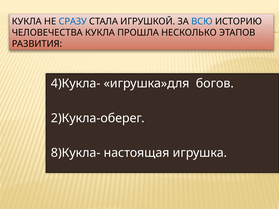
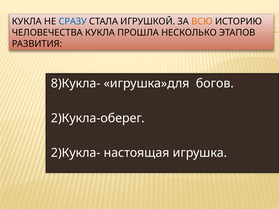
ВСЮ colour: blue -> orange (202, 22)
4)Кукла-: 4)Кукла- -> 8)Кукла- (76, 84)
8)Кукла-: 8)Кукла- -> 2)Кукла- (76, 153)
